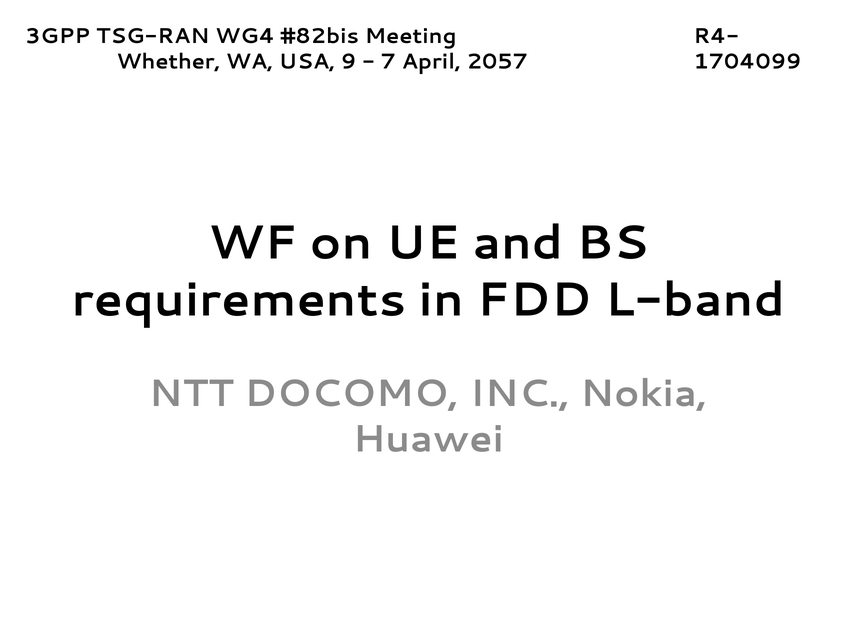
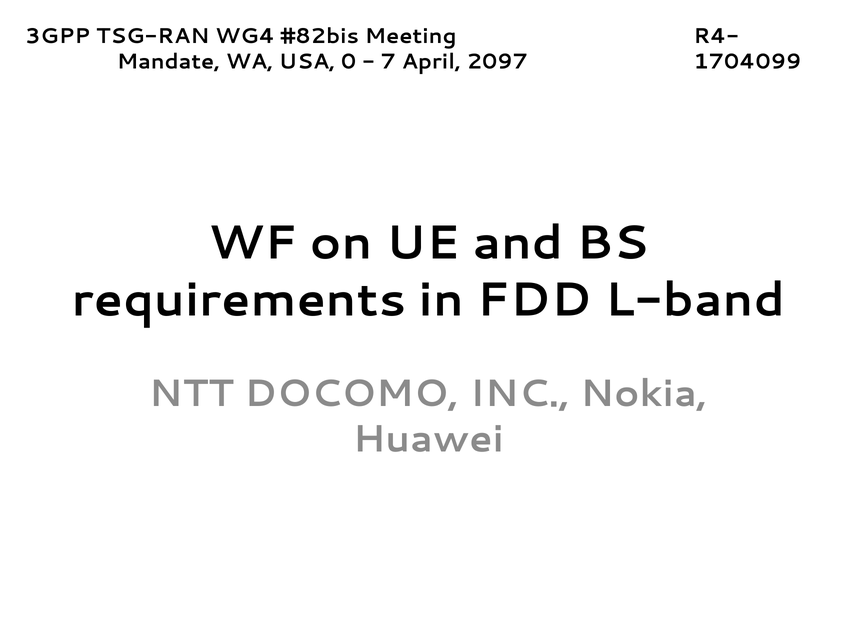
Whether: Whether -> Mandate (168, 62)
9: 9 -> 0 (349, 62)
2057: 2057 -> 2097 (497, 62)
